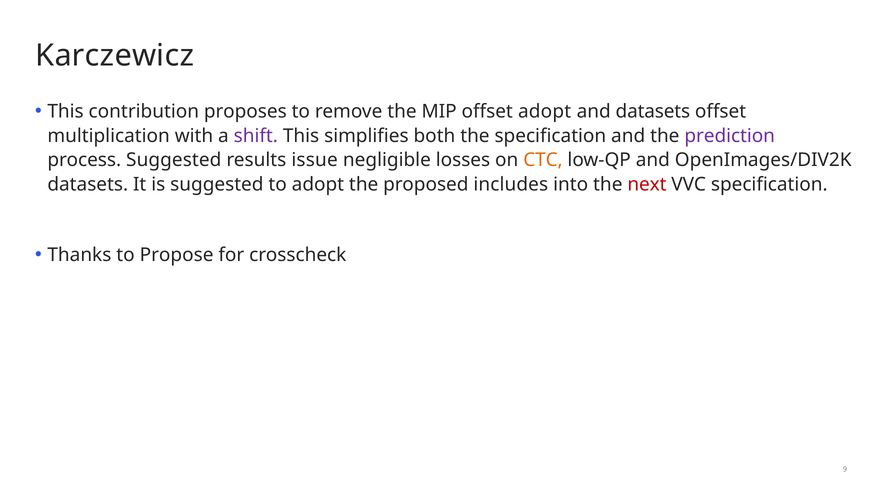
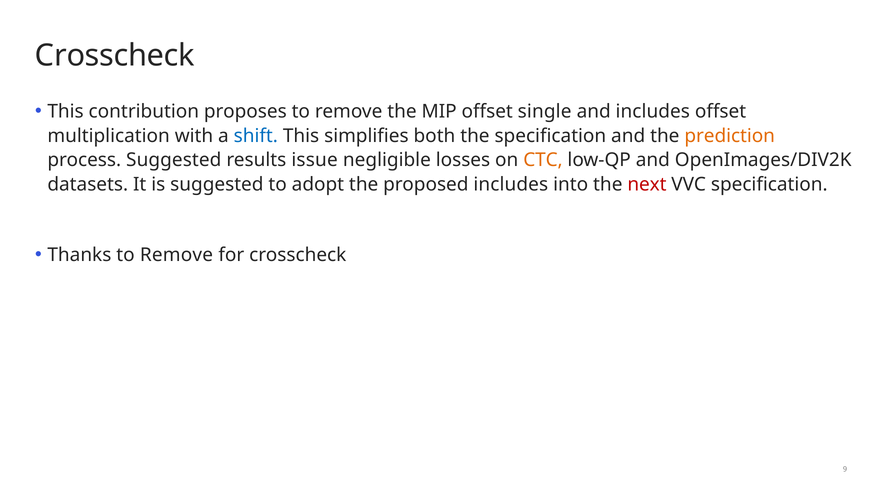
Karczewicz: Karczewicz -> Crosscheck (115, 55)
offset adopt: adopt -> single (545, 111)
and datasets: datasets -> includes (653, 111)
shift colour: purple -> blue (256, 136)
prediction colour: purple -> orange (730, 136)
Thanks to Propose: Propose -> Remove (176, 255)
